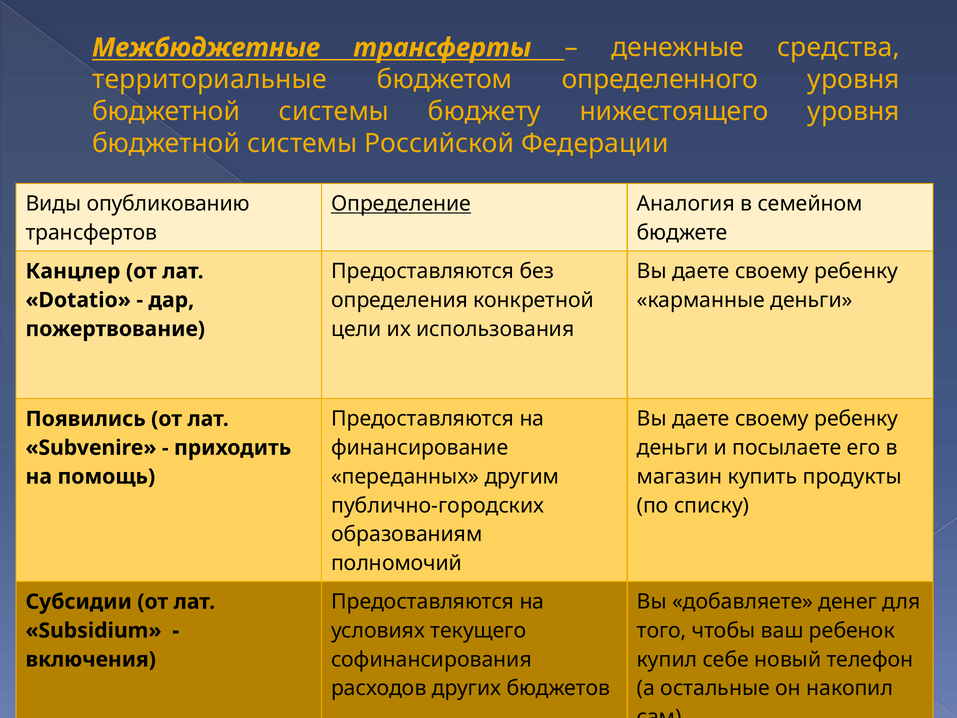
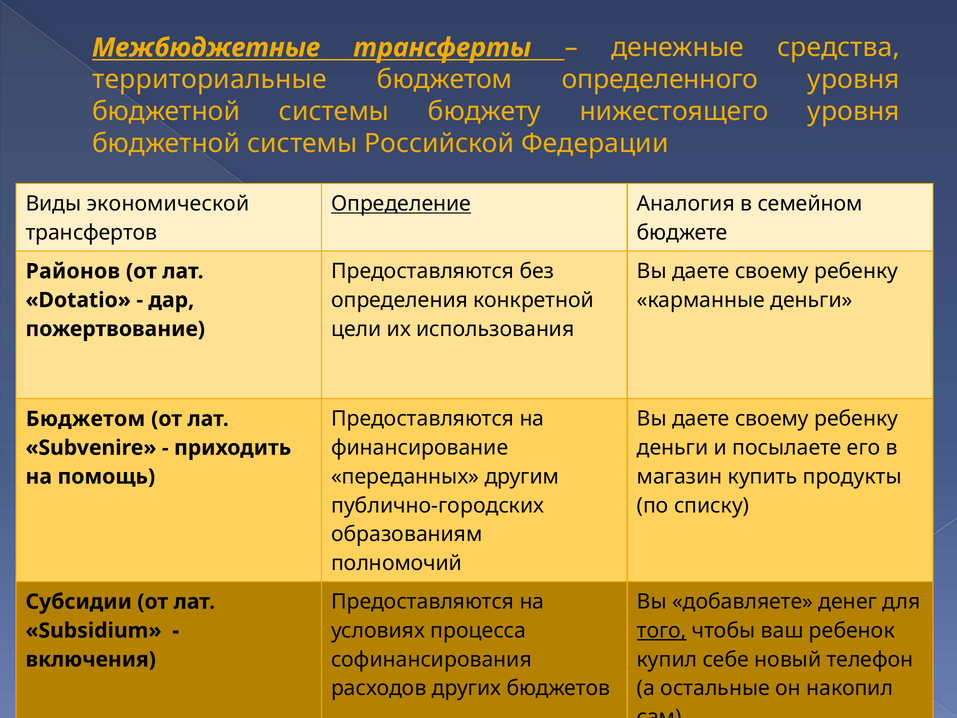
опубликованию: опубликованию -> экономической (168, 204)
Канцлер: Канцлер -> Районов (73, 271)
Появились: Появились -> Бюджетом (86, 419)
текущего: текущего -> процесса (478, 630)
того underline: none -> present (662, 630)
